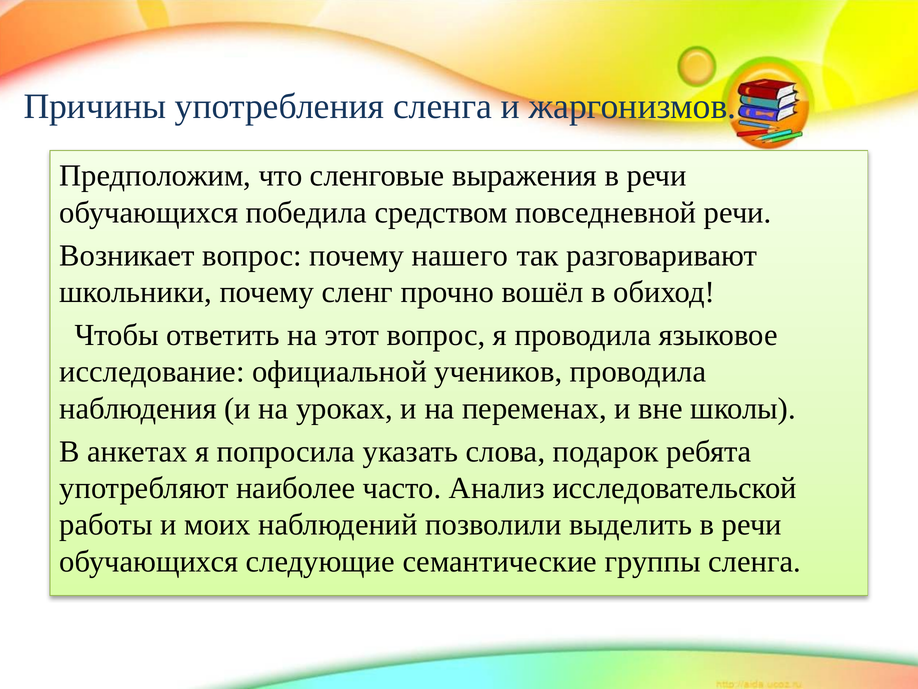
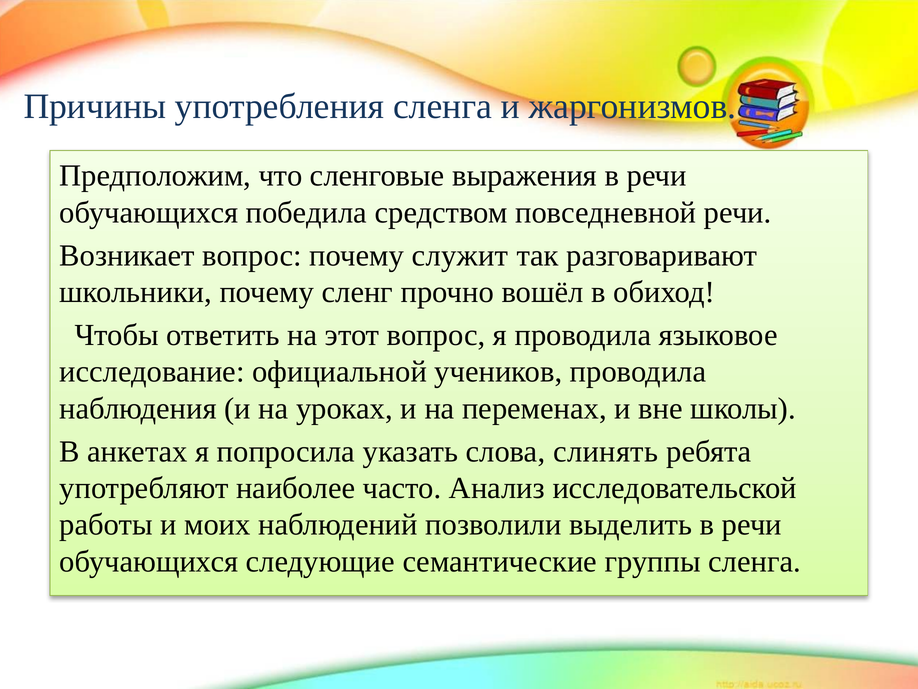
нашего: нашего -> служит (460, 255)
подарок: подарок -> слинять (606, 451)
